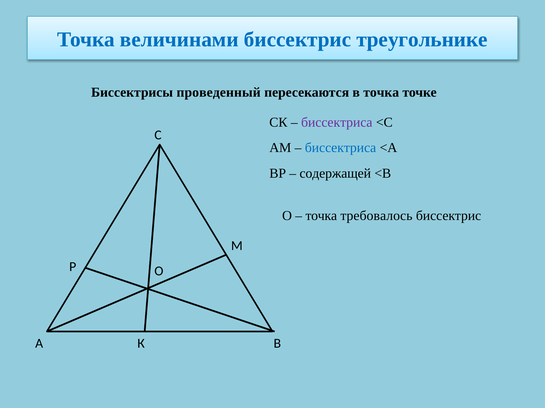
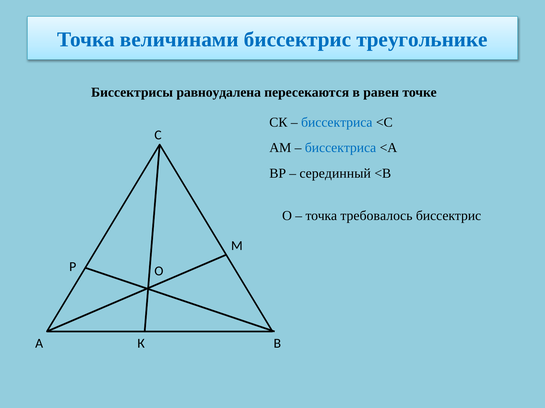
проведенный: проведенный -> равноудалена (219, 93)
в точка: точка -> равен (381, 93)
биссектриса colour: purple -> blue (337, 122)
содержащей: содержащей -> серединный (335, 174)
